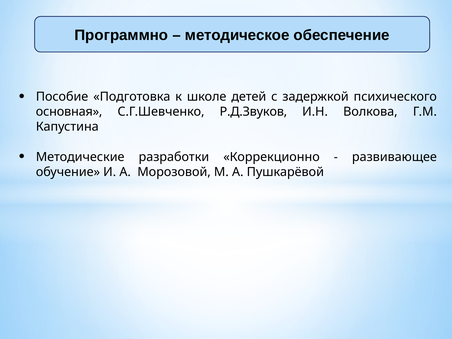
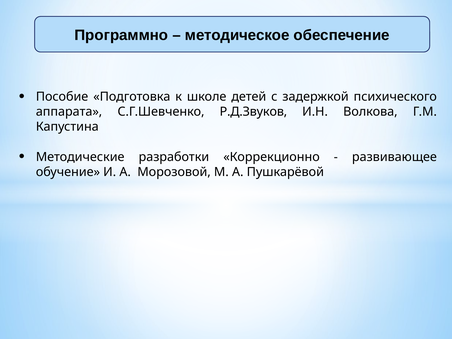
основная: основная -> аппарата (69, 112)
